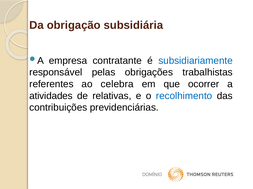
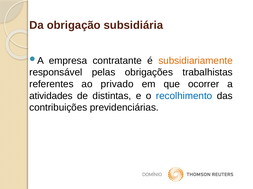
subsidiariamente colour: blue -> orange (196, 61)
celebra: celebra -> privado (117, 84)
relativas: relativas -> distintas (112, 96)
